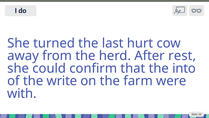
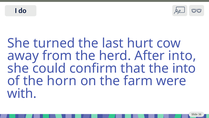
After rest: rest -> into (182, 56)
write: write -> horn (62, 81)
